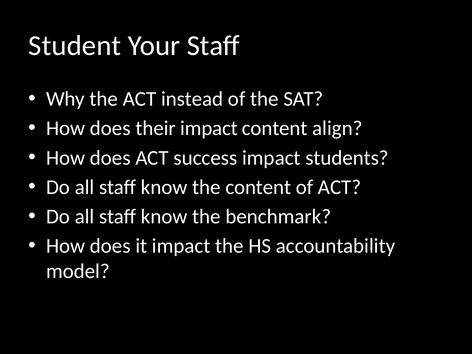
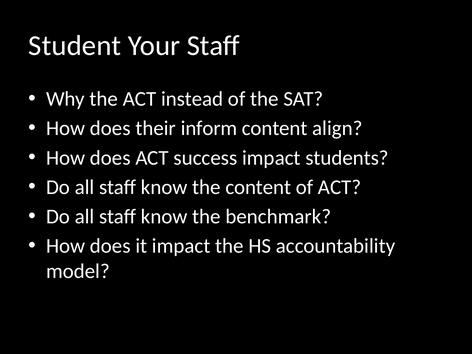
their impact: impact -> inform (209, 128)
